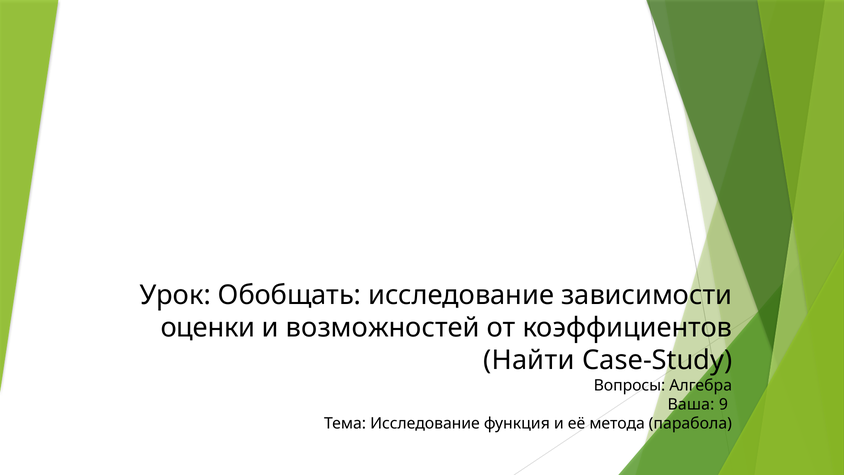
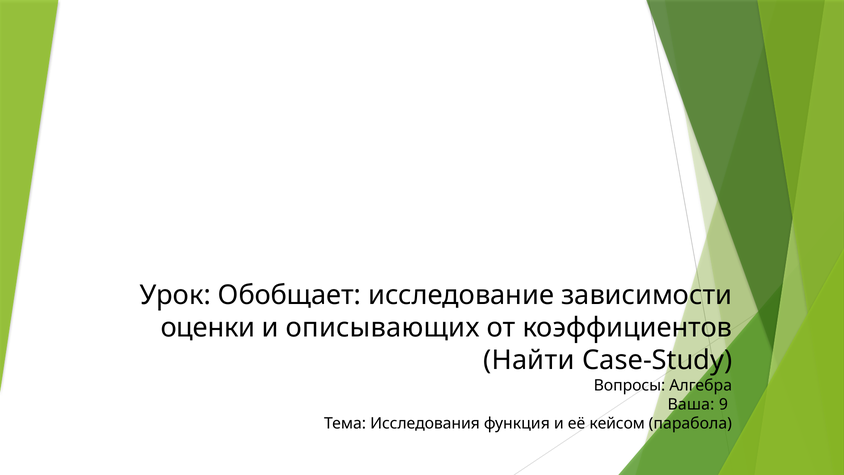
Обобщать: Обобщать -> Обобщает (290, 295)
возможностей: возможностей -> описывающих (383, 328)
Тема Исследование: Исследование -> Исследования (425, 423)
метода: метода -> кейсом (617, 423)
